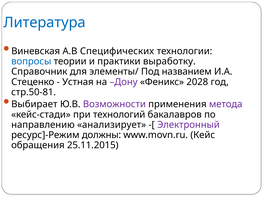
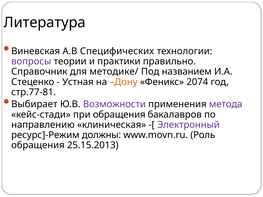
Литература colour: blue -> black (45, 22)
вопросы colour: blue -> purple (31, 61)
выработку: выработку -> правильно (169, 61)
элементы/: элементы/ -> методике/ (114, 72)
Дону colour: purple -> orange (124, 82)
2028: 2028 -> 2074 (197, 82)
стр.50-81: стр.50-81 -> стр.77-81 (34, 92)
при технологий: технологий -> обращения (119, 115)
анализирует: анализирует -> клиническая (112, 125)
Кейс: Кейс -> Роль (203, 135)
25.11.2015: 25.11.2015 -> 25.15.2013 (93, 145)
